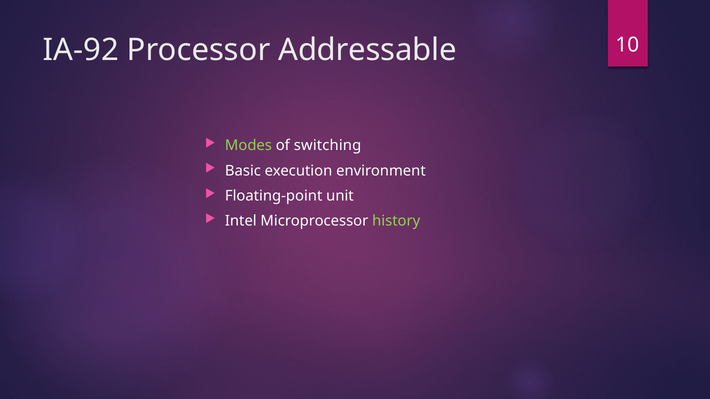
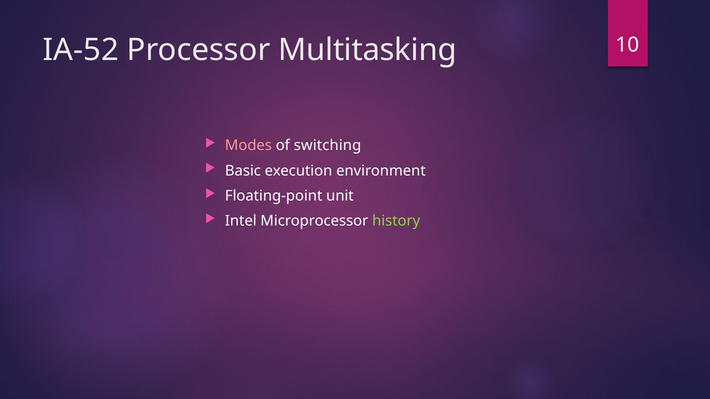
IA-92: IA-92 -> IA-52 (81, 50)
Addressable: Addressable -> Multitasking (368, 50)
Modes colour: light green -> pink (248, 146)
